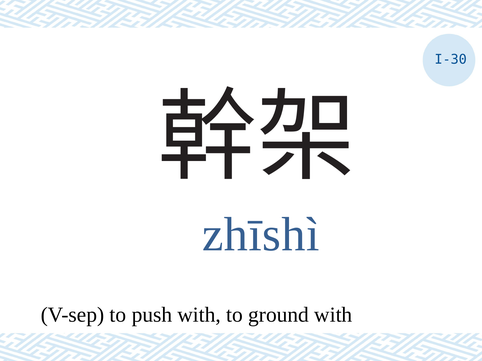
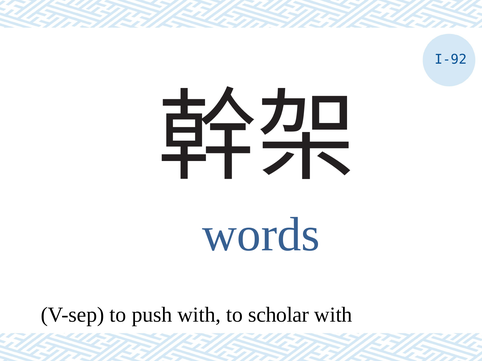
I-30: I-30 -> I-92 (451, 60)
zhīshì: zhīshì -> words (261, 235)
ground: ground -> scholar (279, 315)
